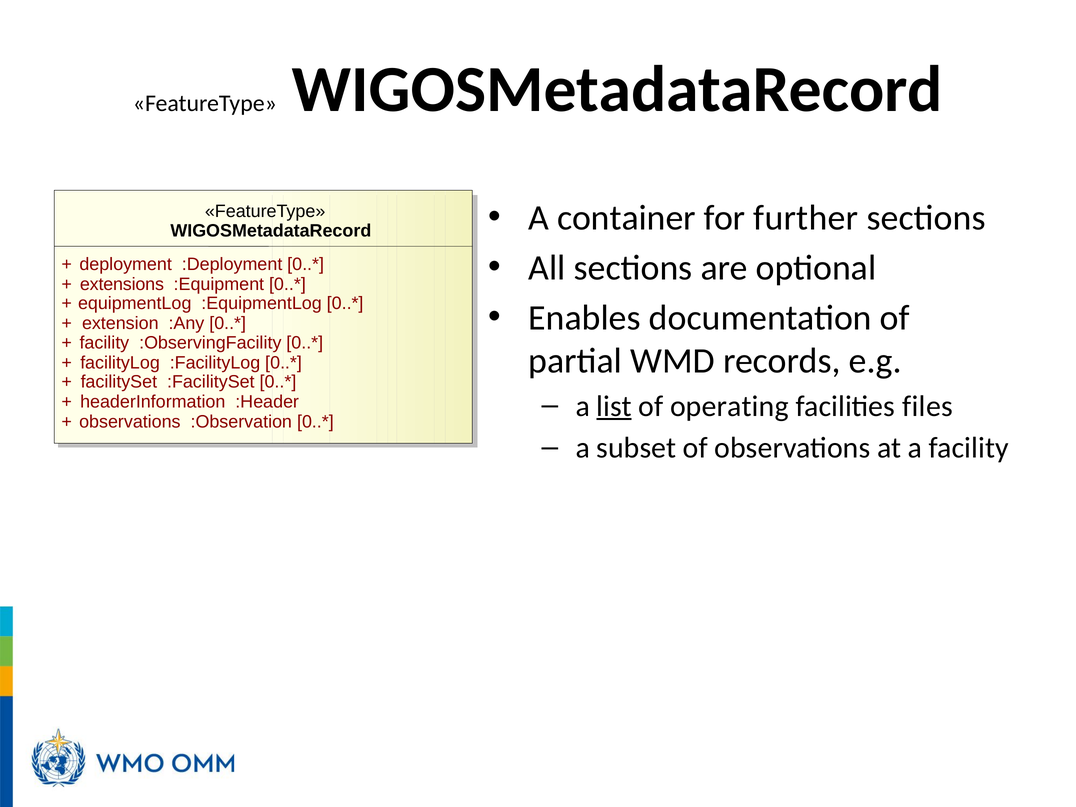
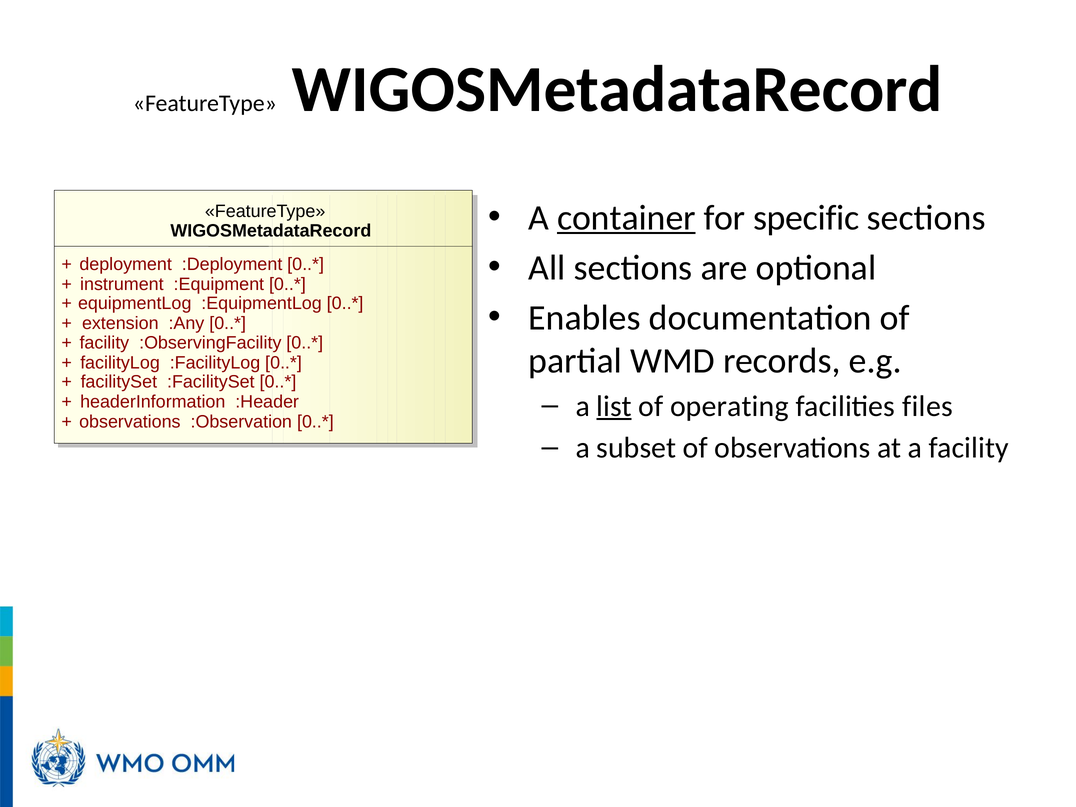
container underline: none -> present (626, 218)
further: further -> specific (806, 218)
extensions: extensions -> instrument (122, 284)
